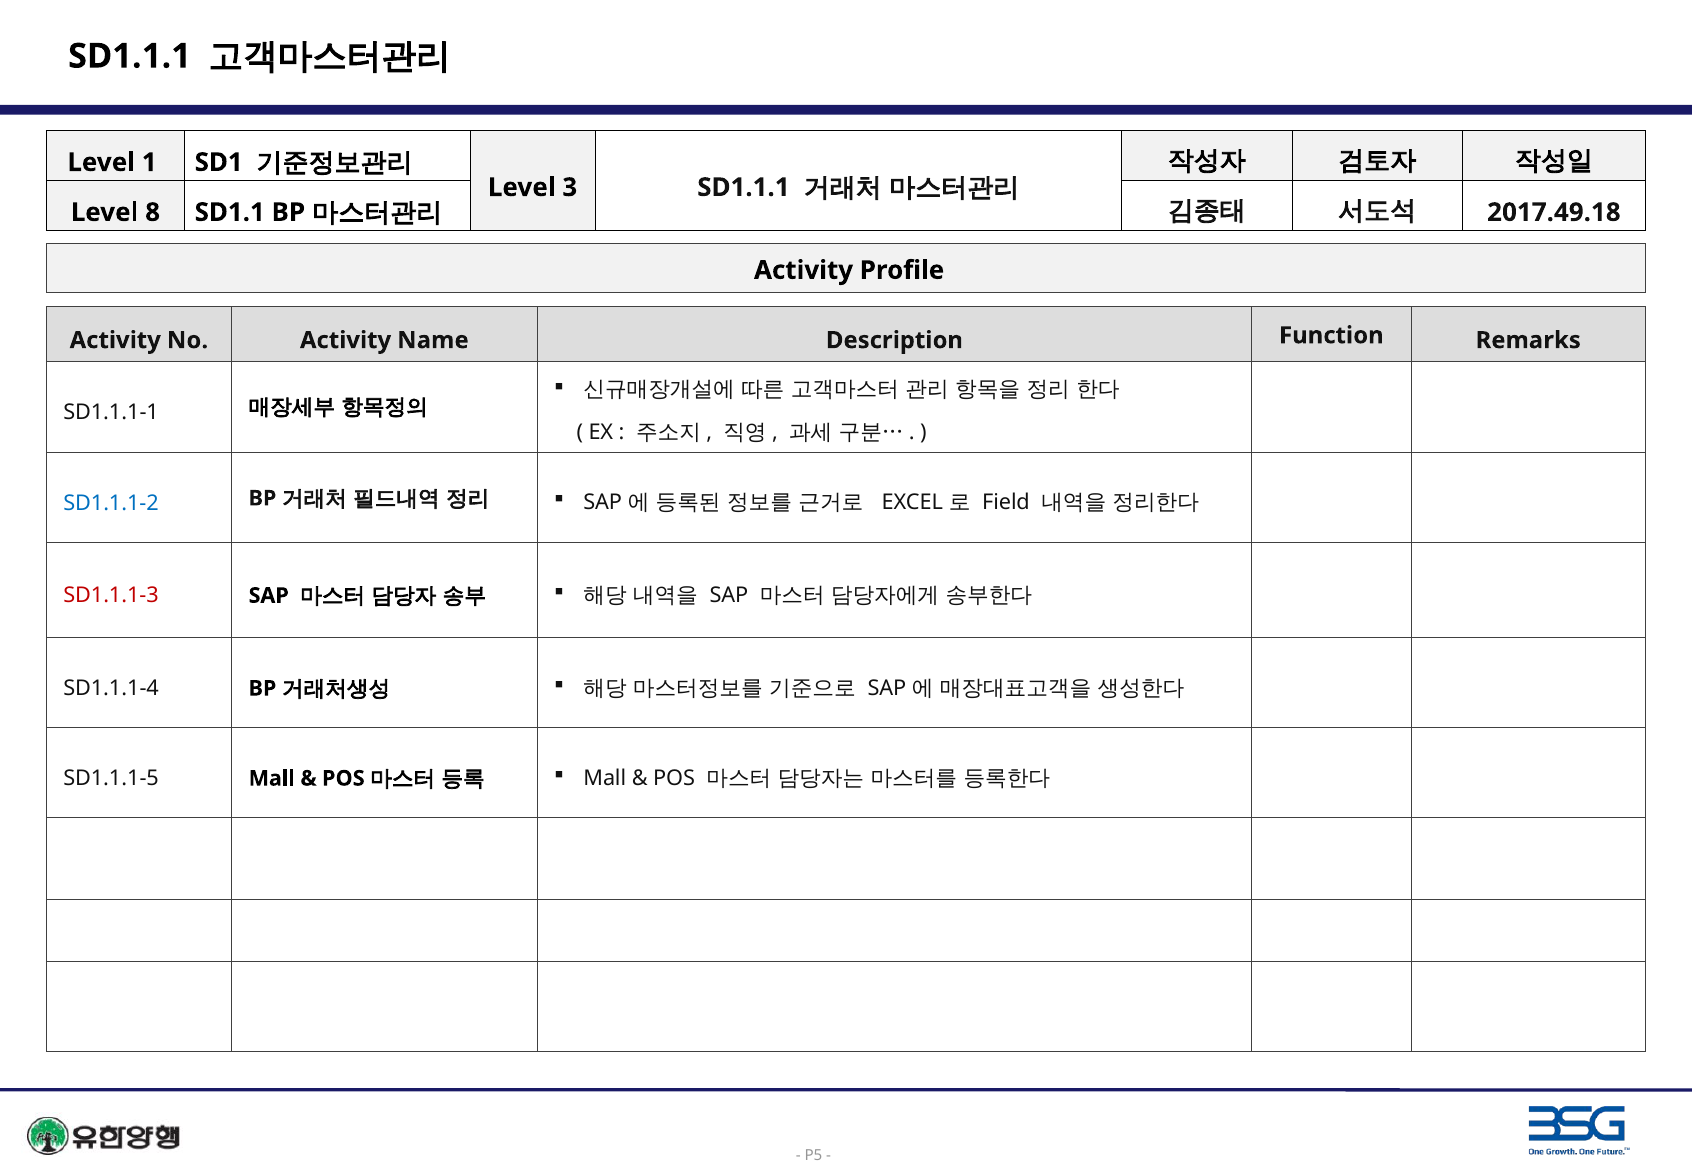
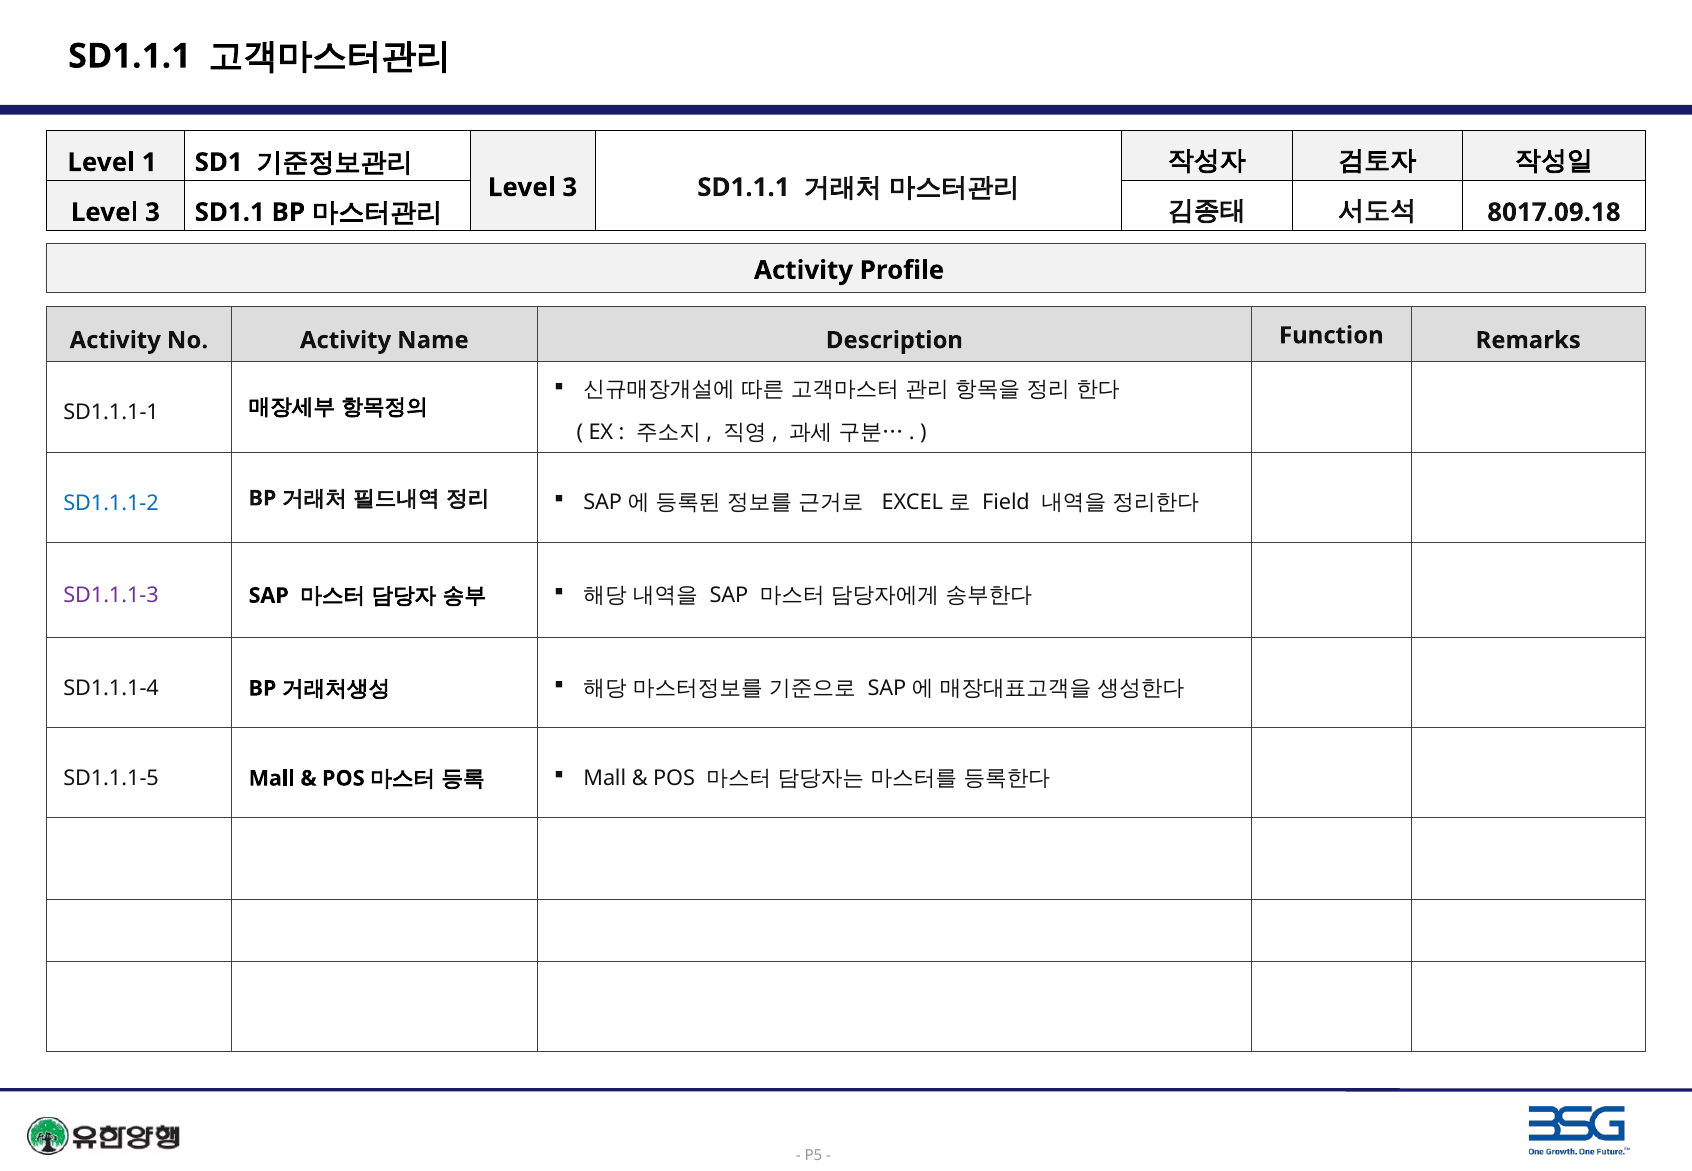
8: 8 -> 3 (153, 213)
2017.49.18: 2017.49.18 -> 8017.09.18 (1554, 213)
SD1.1.1-3 colour: red -> purple (111, 596)
